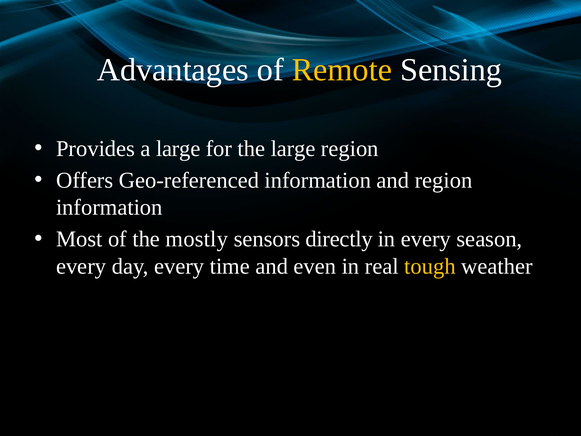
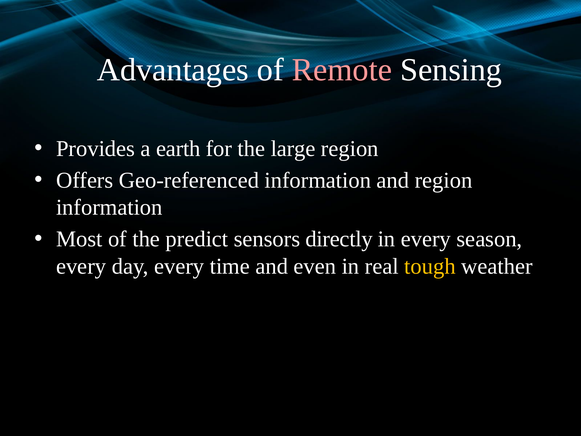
Remote colour: yellow -> pink (342, 70)
a large: large -> earth (178, 149)
mostly: mostly -> predict (197, 239)
